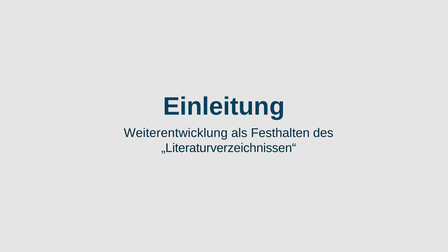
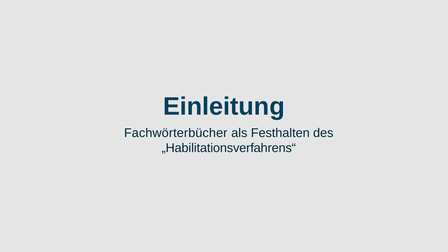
Weiterentwicklung: Weiterentwicklung -> Fachwörterbücher (176, 133)
„Literaturverzeichnissen“: „Literaturverzeichnissen“ -> „Habilitationsverfahrens“ (229, 148)
